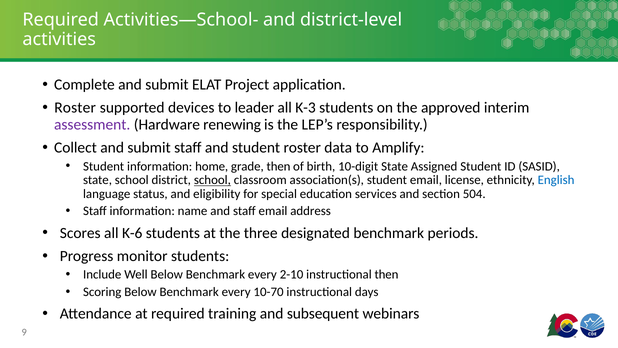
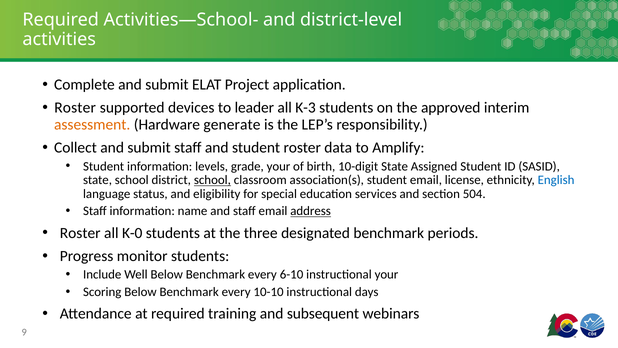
assessment colour: purple -> orange (92, 124)
renewing: renewing -> generate (232, 124)
home: home -> levels (212, 166)
grade then: then -> your (279, 166)
address underline: none -> present (311, 211)
Scores: Scores -> Roster (80, 233)
K-6: K-6 -> K-0 (132, 233)
2-10: 2-10 -> 6-10 (292, 274)
instructional then: then -> your (386, 274)
10-70: 10-70 -> 10-10 (269, 291)
